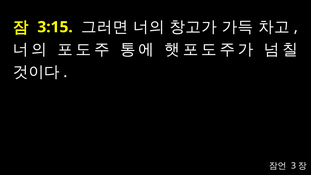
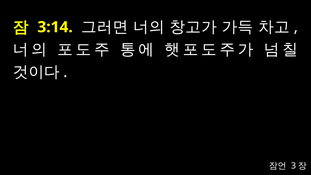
3:15: 3:15 -> 3:14 (55, 27)
